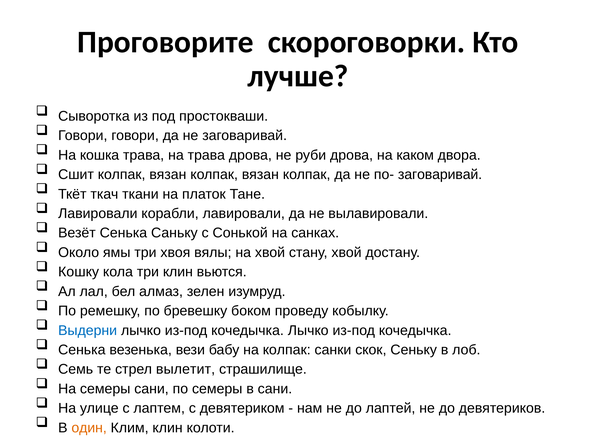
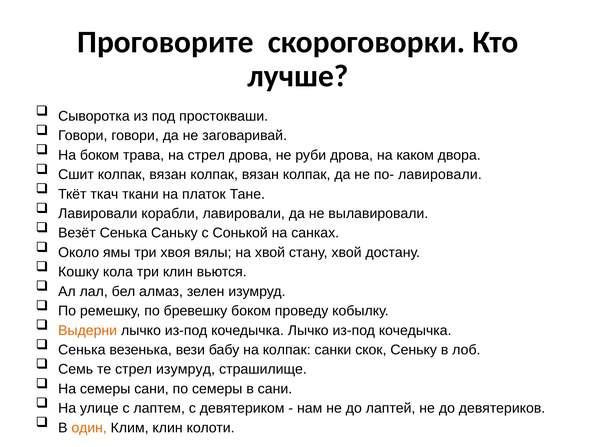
На кошка: кошка -> боком (100, 155)
на трава: трава -> стрел (206, 155)
по- заговаривай: заговаривай -> лавировали (440, 175)
Выдерни colour: blue -> orange (88, 330)
стрел вылетит: вылетит -> изумруд (186, 369)
